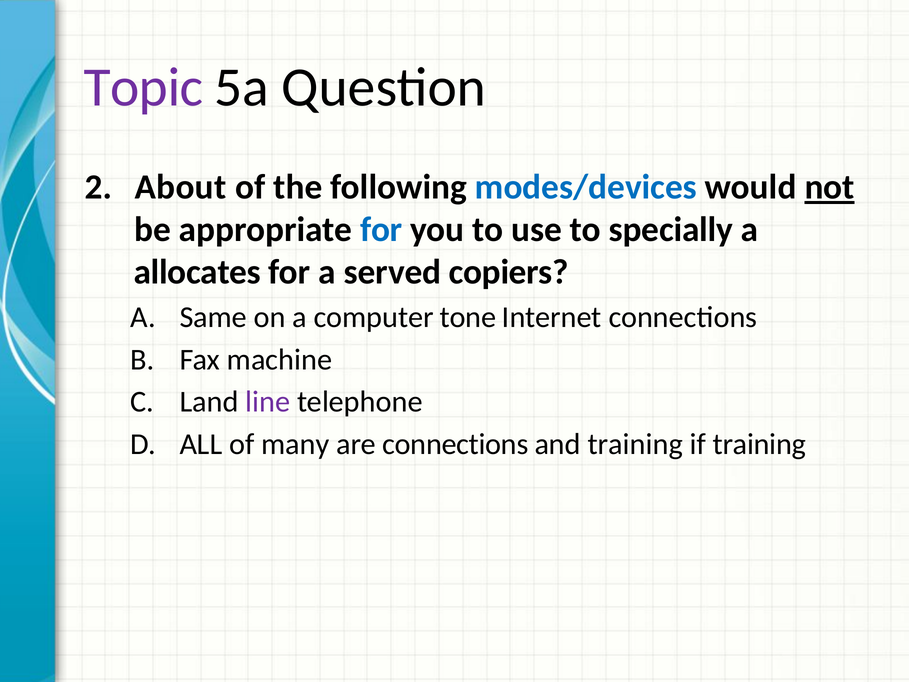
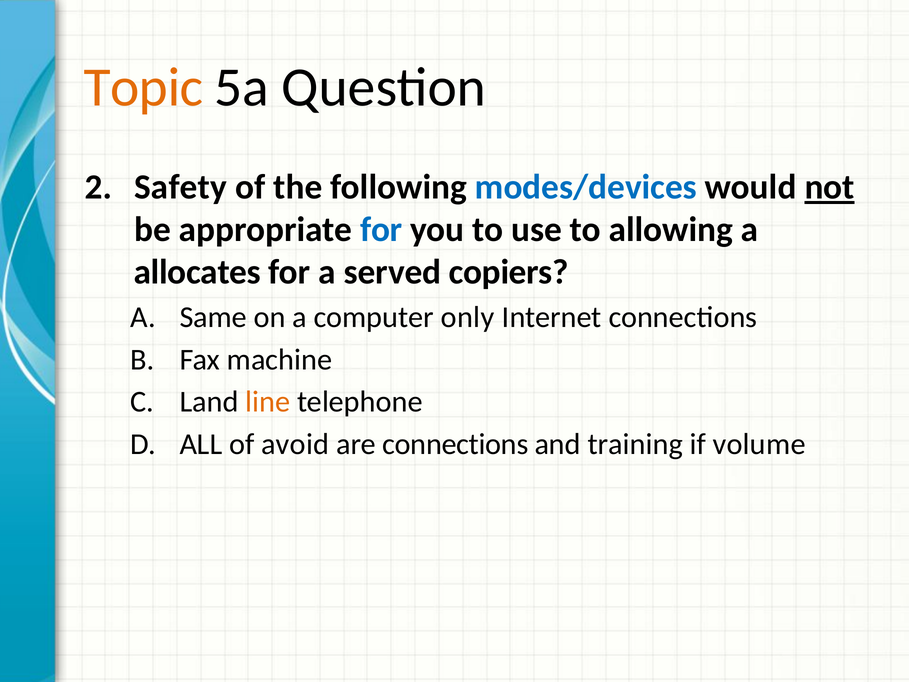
Topic colour: purple -> orange (143, 87)
About: About -> Safety (181, 187)
specially: specially -> allowing (671, 230)
tone: tone -> only (468, 317)
line colour: purple -> orange (268, 402)
many: many -> avoid (295, 444)
if training: training -> volume (759, 444)
